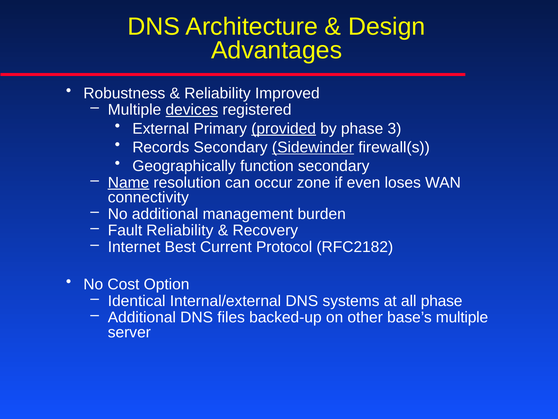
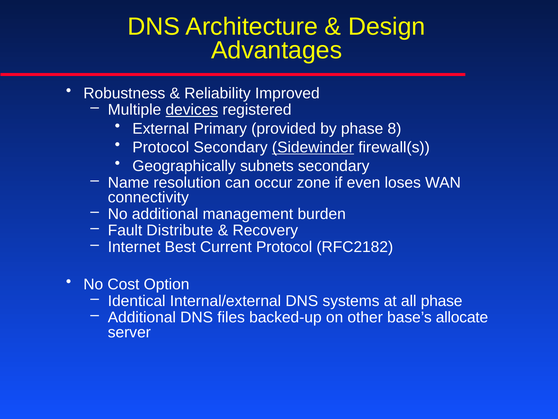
provided underline: present -> none (284, 128)
3: 3 -> 8 (394, 128)
Records: Records -> Protocol (161, 147)
function: function -> subnets (267, 166)
Name underline: present -> none (128, 182)
Fault Reliability: Reliability -> Distribute (180, 230)
base’s multiple: multiple -> allocate (462, 317)
